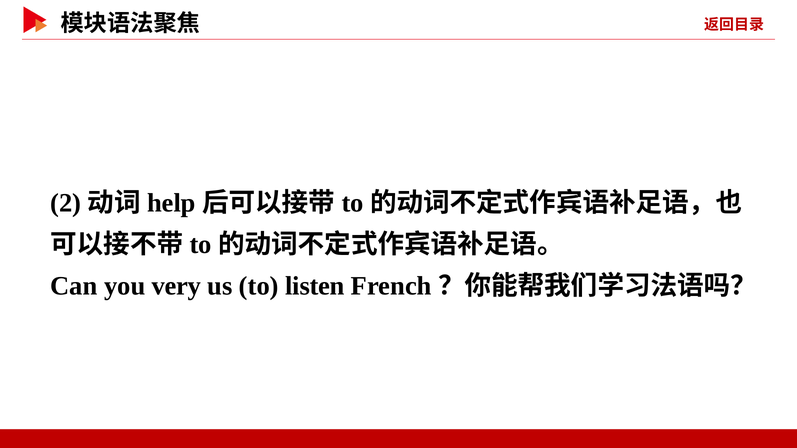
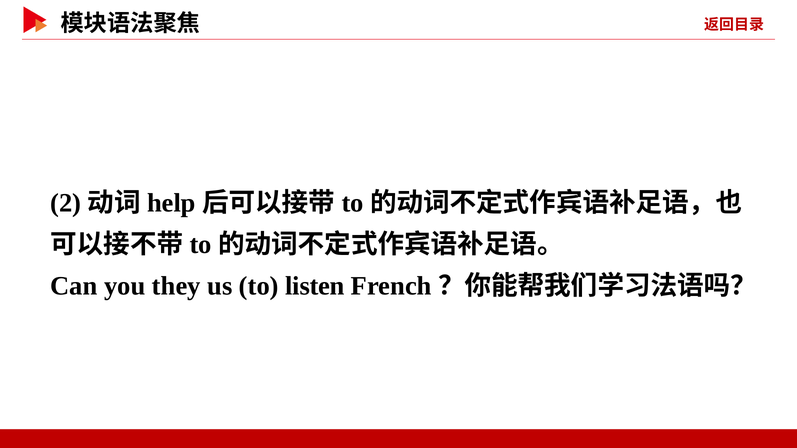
very: very -> they (176, 286)
